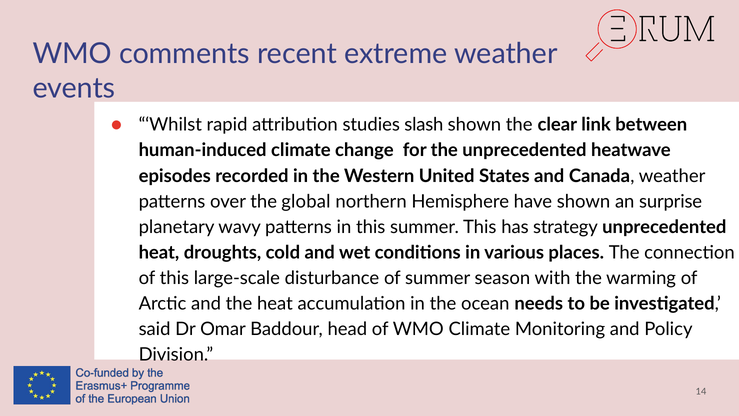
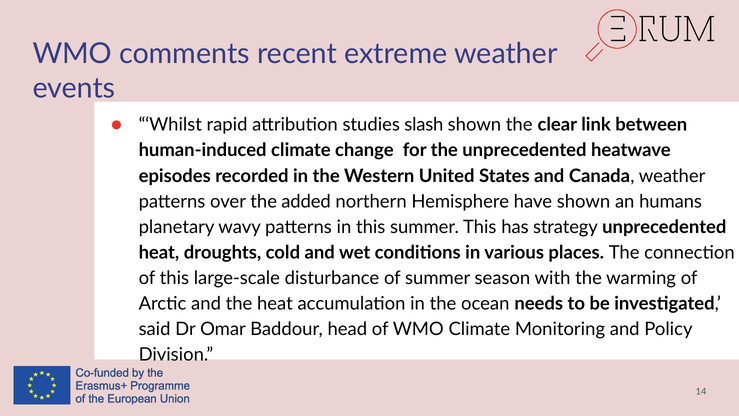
global: global -> added (306, 201)
surprise: surprise -> humans (671, 201)
